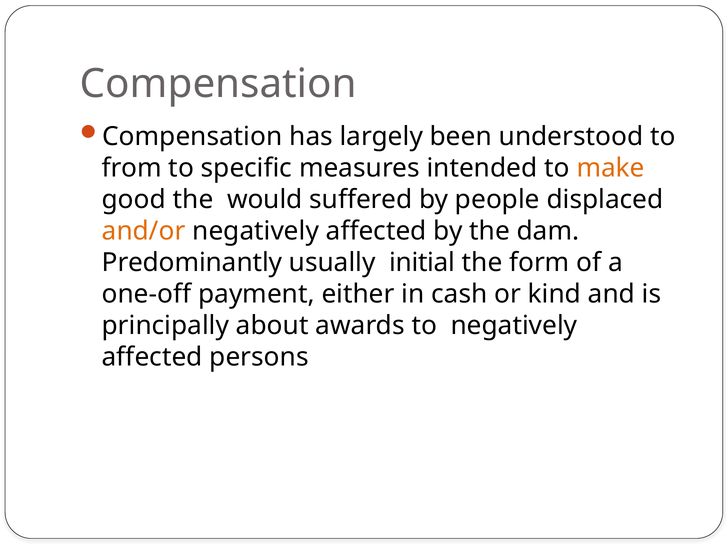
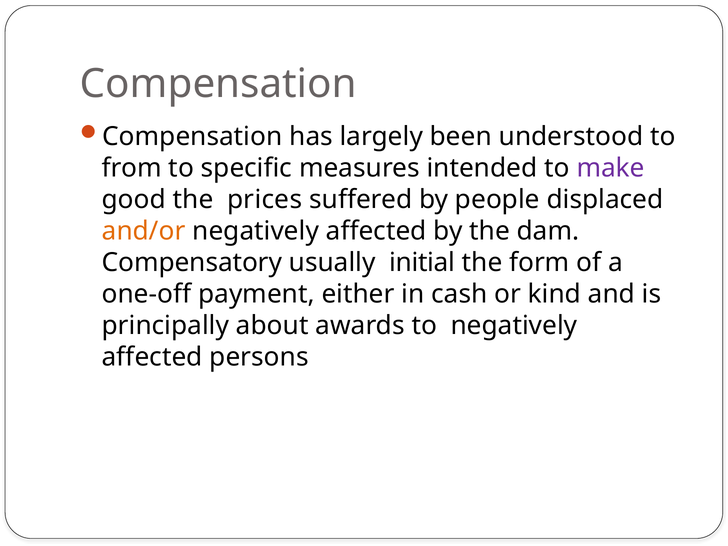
make colour: orange -> purple (611, 168)
would: would -> prices (265, 200)
Predominantly: Predominantly -> Compensatory (192, 263)
